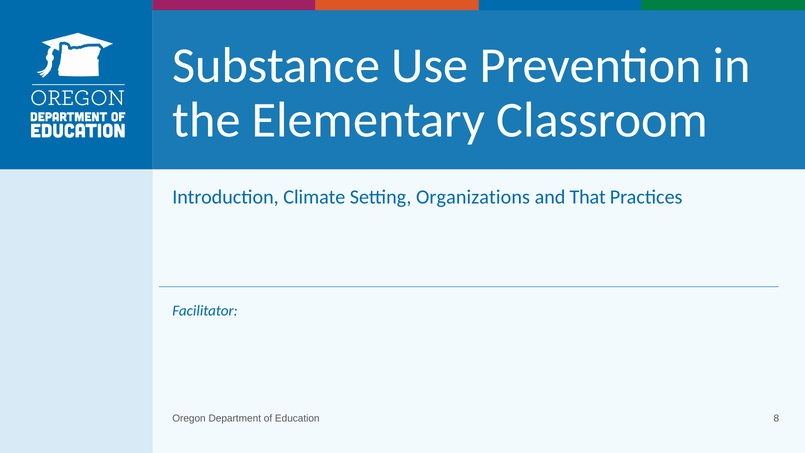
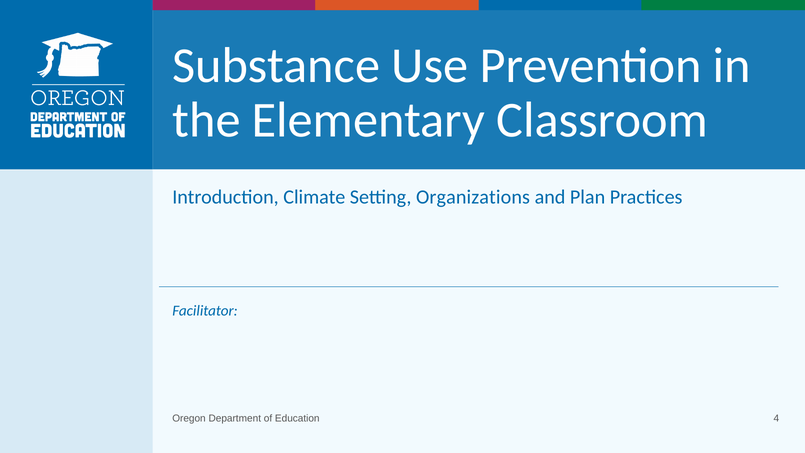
That: That -> Plan (588, 197)
8: 8 -> 4 (776, 418)
